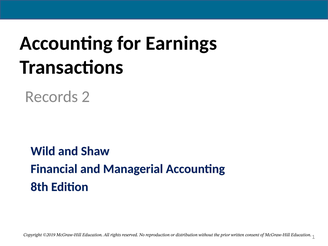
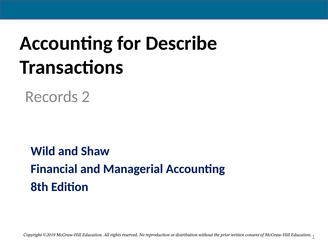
Earnings: Earnings -> Describe (181, 43)
